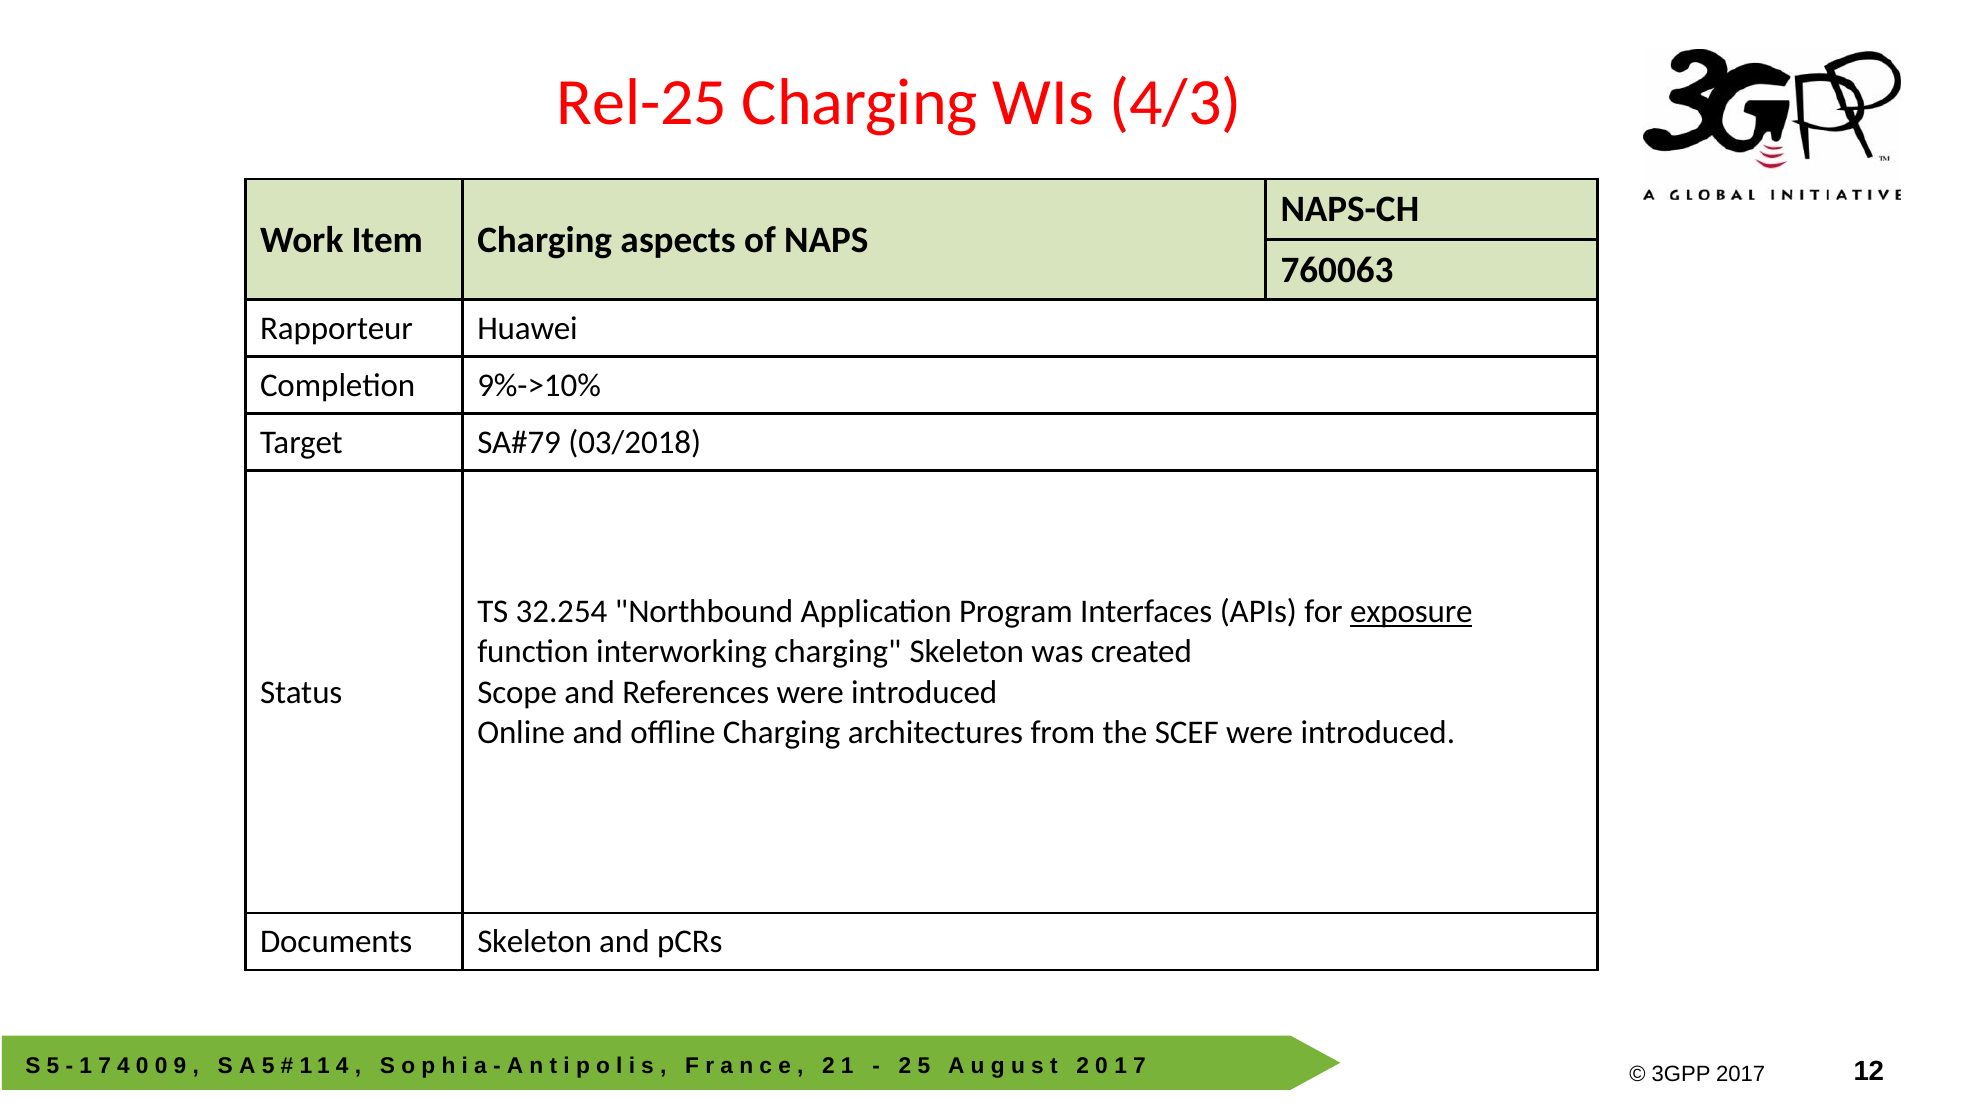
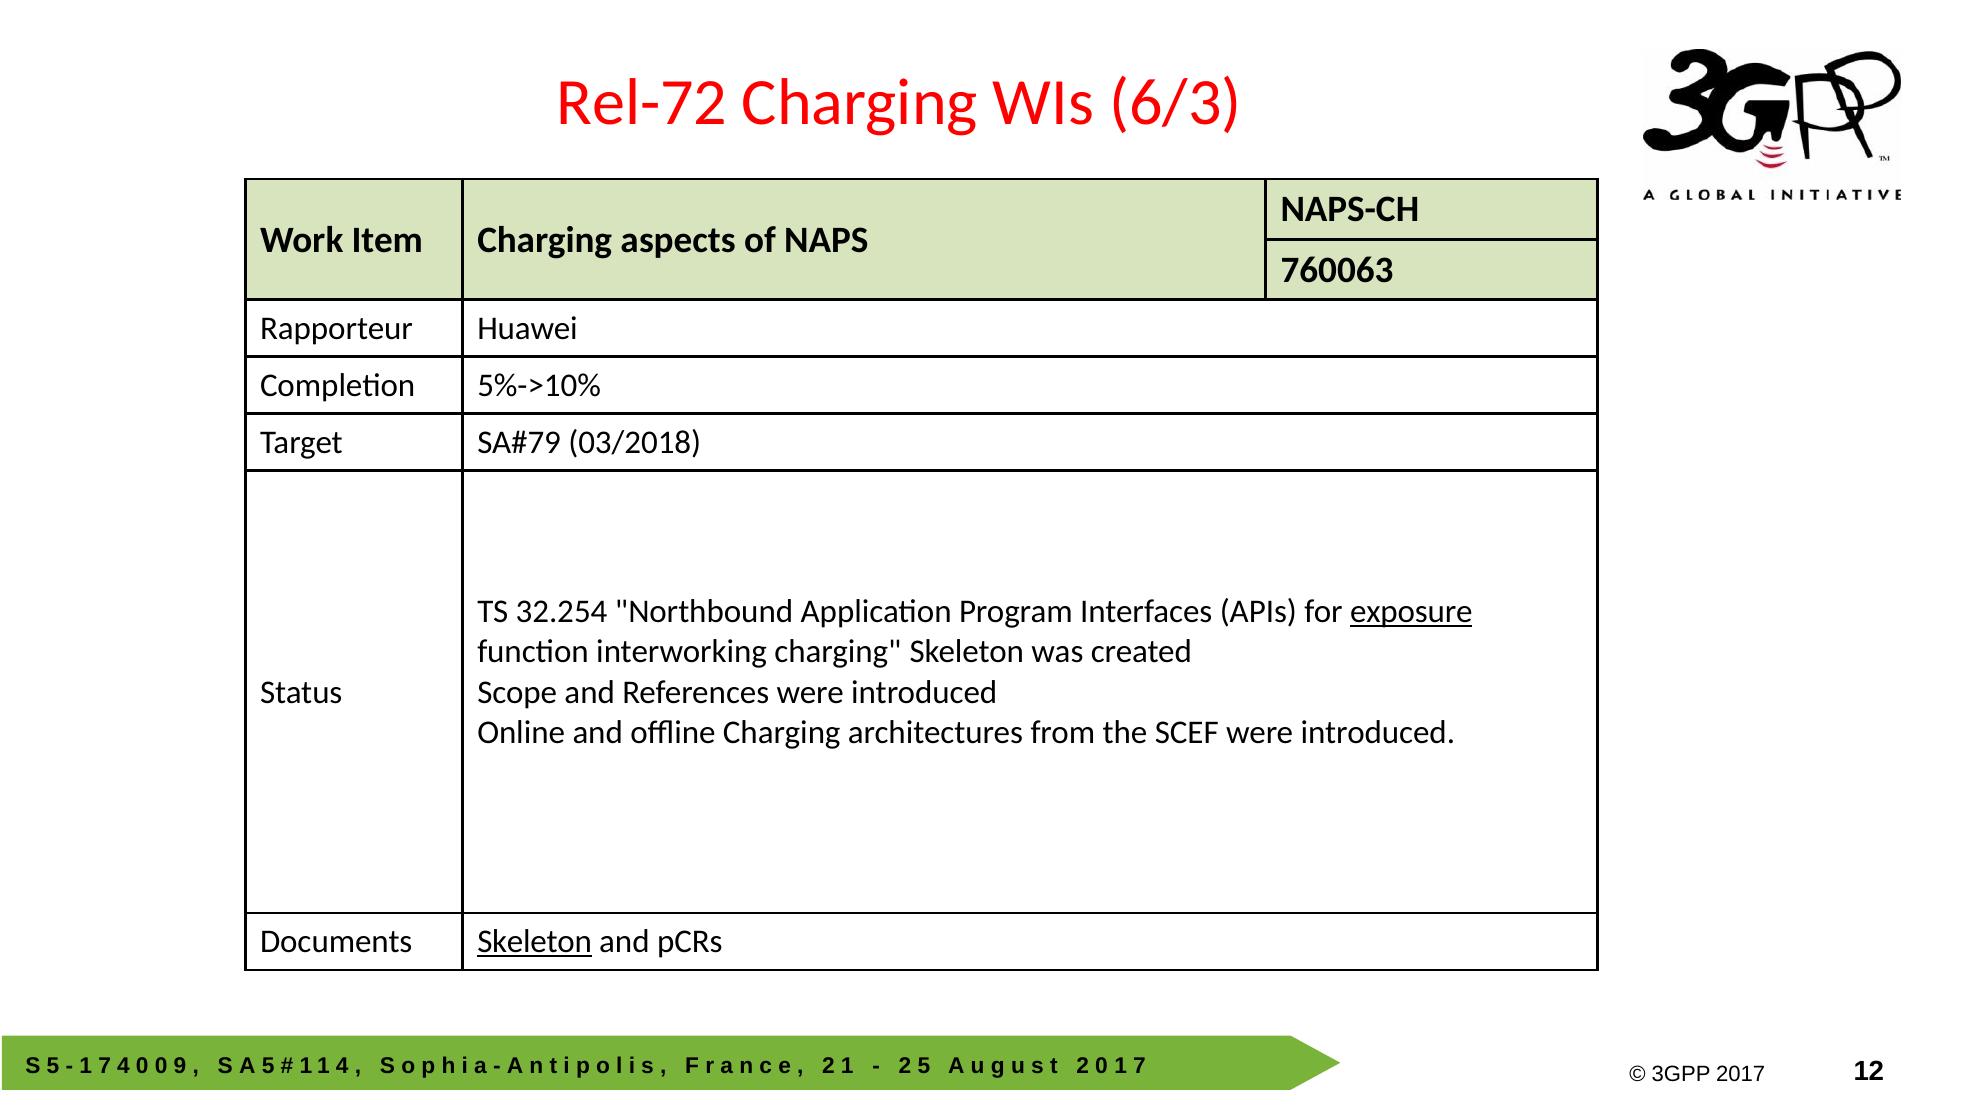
Rel-25: Rel-25 -> Rel-72 (642, 103)
4/3: 4/3 -> 6/3 (1175, 103)
9%->10%: 9%->10% -> 5%->10% (539, 386)
Skeleton underline: none -> present (535, 942)
